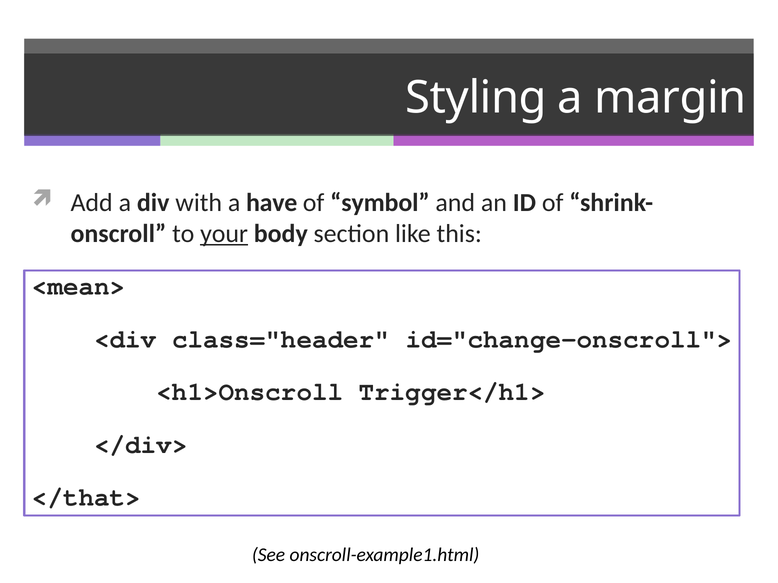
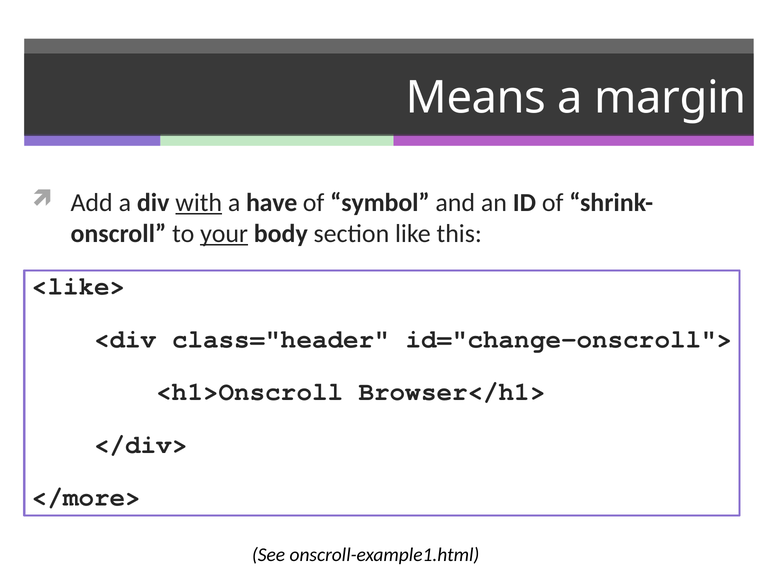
Styling: Styling -> Means (476, 98)
with underline: none -> present (199, 203)
<mean>: <mean> -> <like> (79, 287)
Trigger</h1>: Trigger</h1> -> Browser</h1> (452, 392)
</that>: </that> -> </more> (86, 498)
